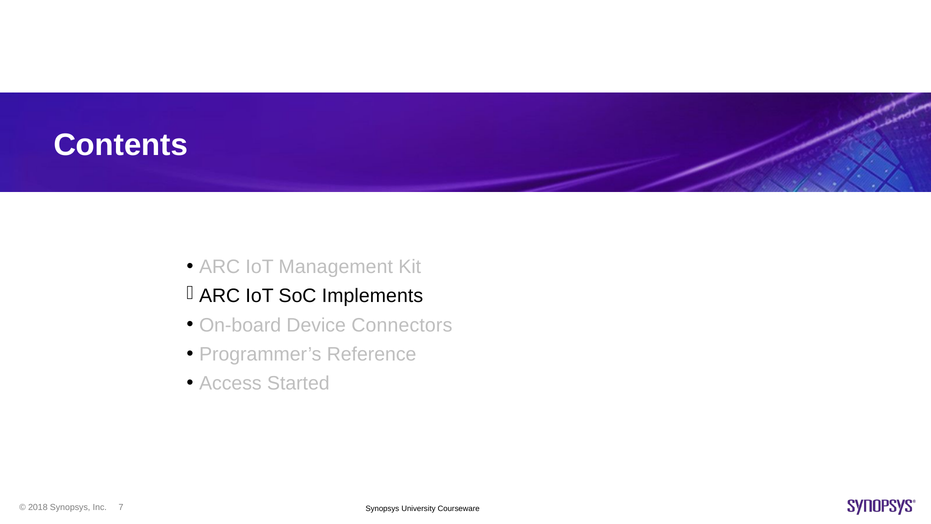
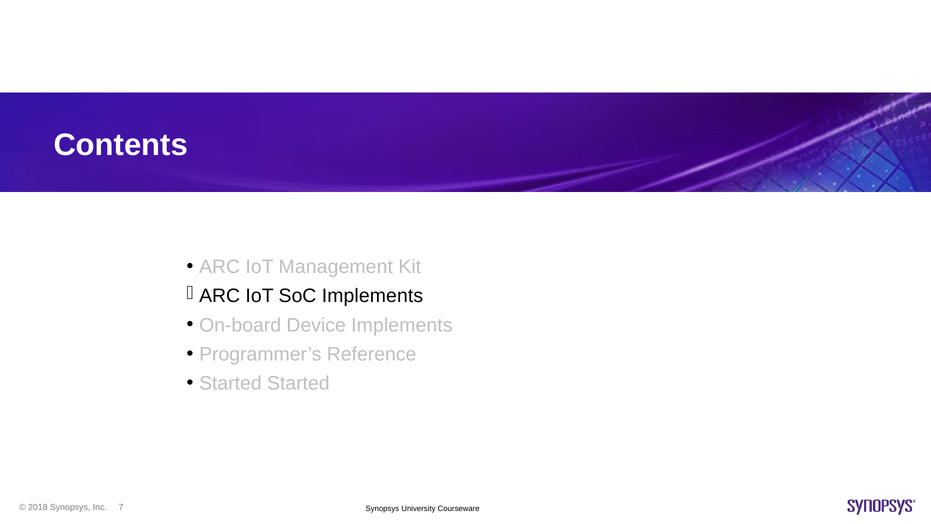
Device Connectors: Connectors -> Implements (402, 325)
Access: Access -> Started (230, 383)
